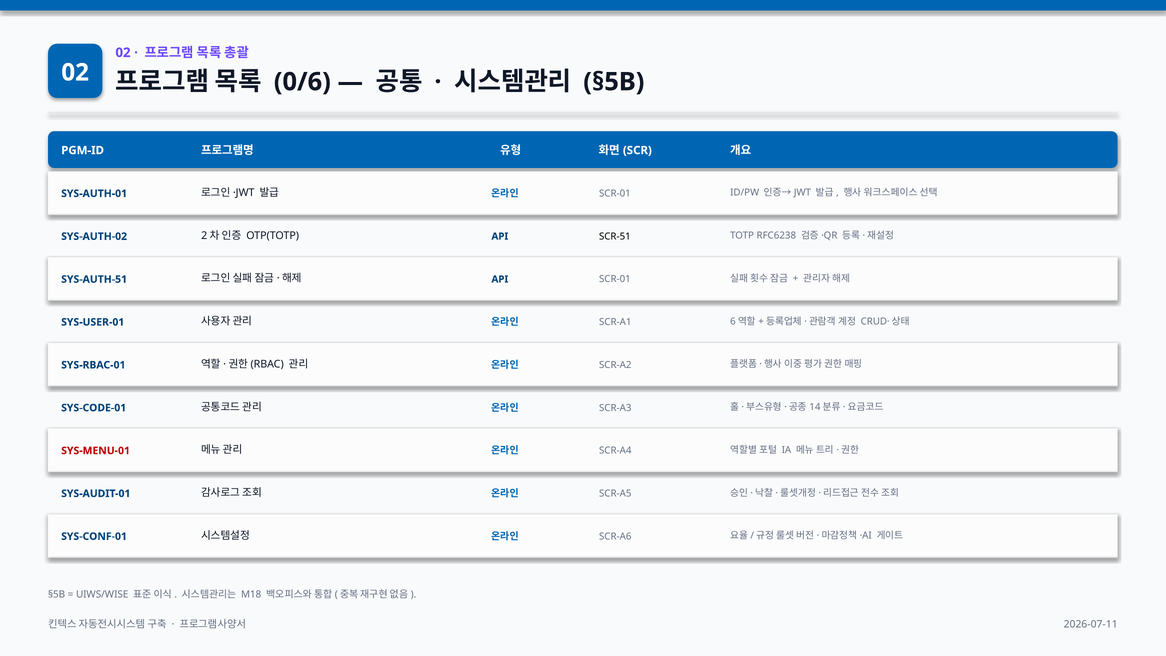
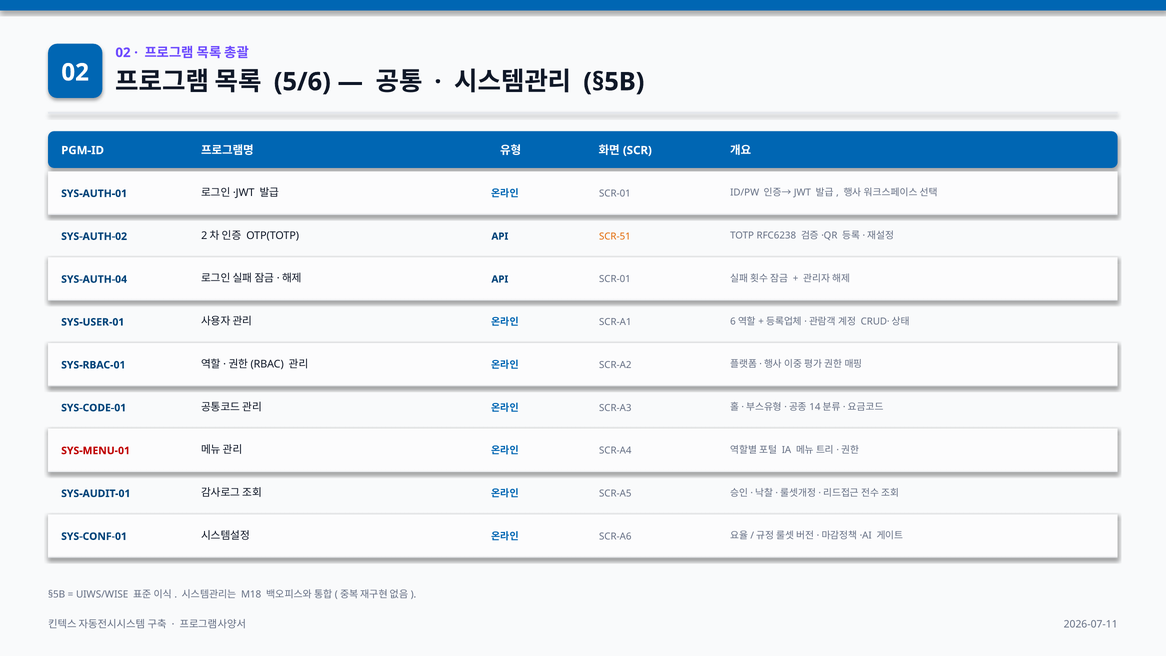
0/6: 0/6 -> 5/6 (302, 82)
SCR-51 colour: black -> orange (615, 236)
SYS-AUTH-51: SYS-AUTH-51 -> SYS-AUTH-04 (94, 279)
